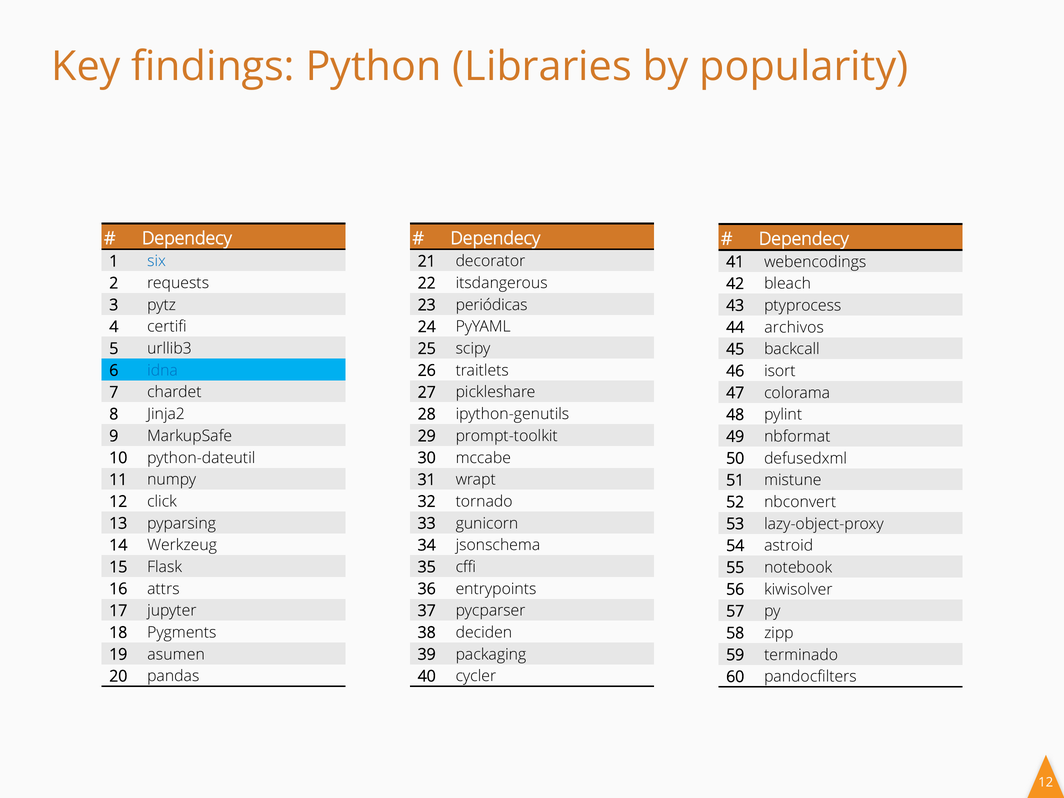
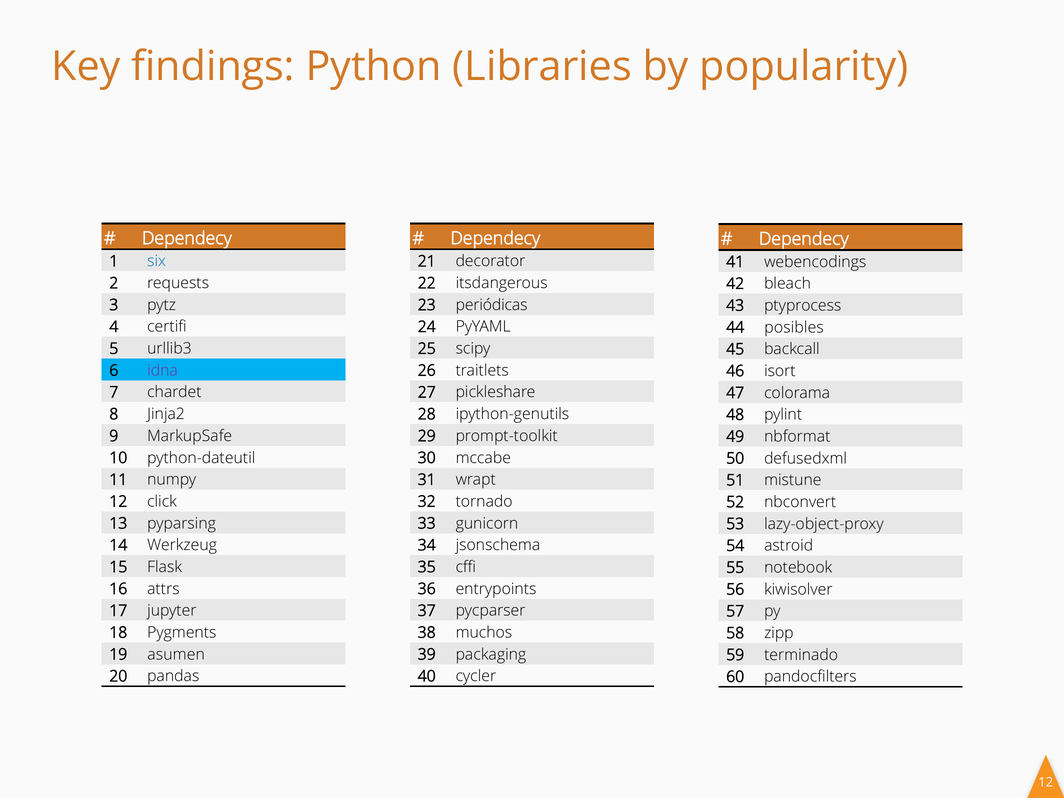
archivos: archivos -> posibles (794, 327)
idna colour: blue -> purple (162, 370)
deciden: deciden -> muchos (484, 633)
